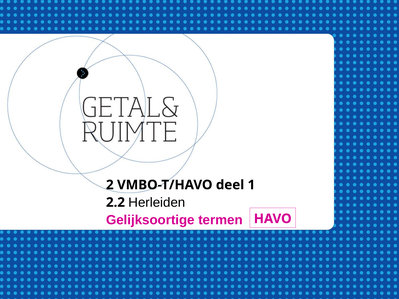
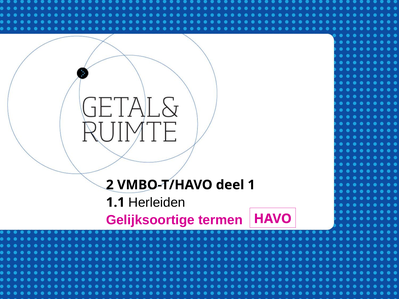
2.2: 2.2 -> 1.1 (115, 203)
